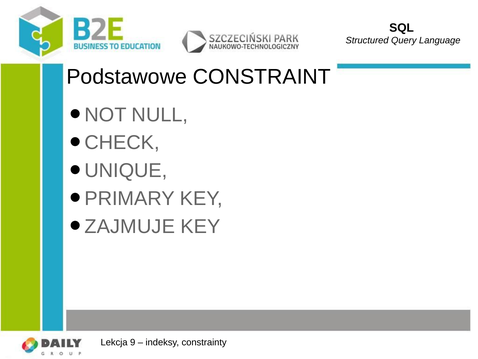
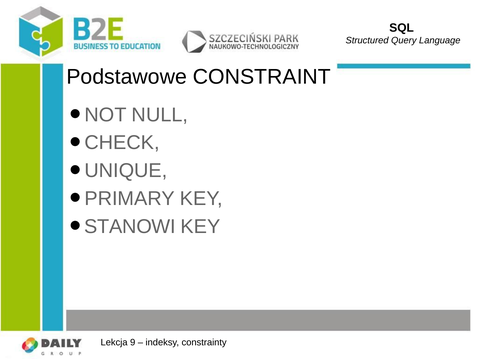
ZAJMUJE: ZAJMUJE -> STANOWI (130, 226)
